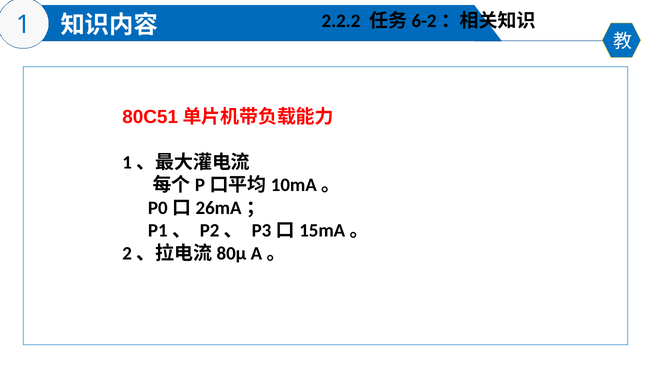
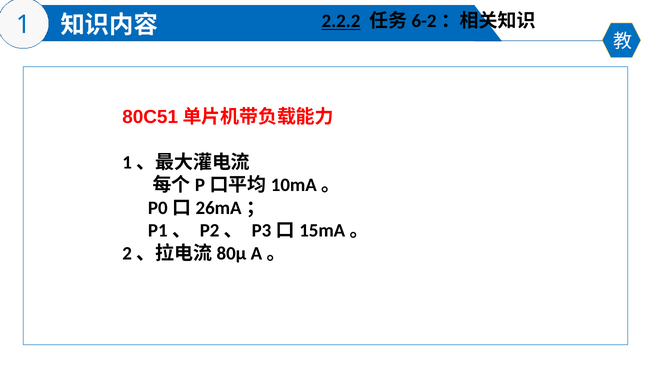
2.2.2 underline: none -> present (341, 21)
